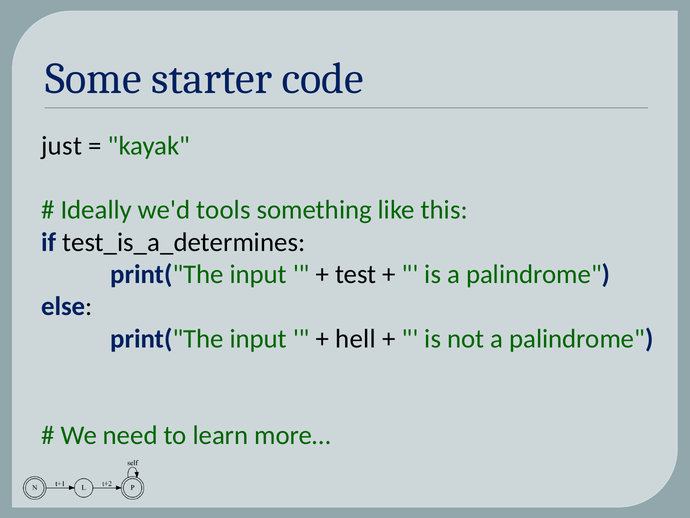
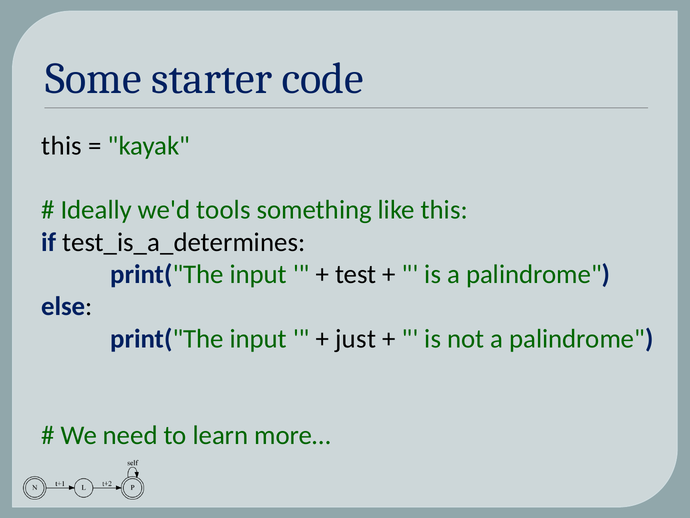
just: just -> this (62, 146)
hell: hell -> just (356, 338)
